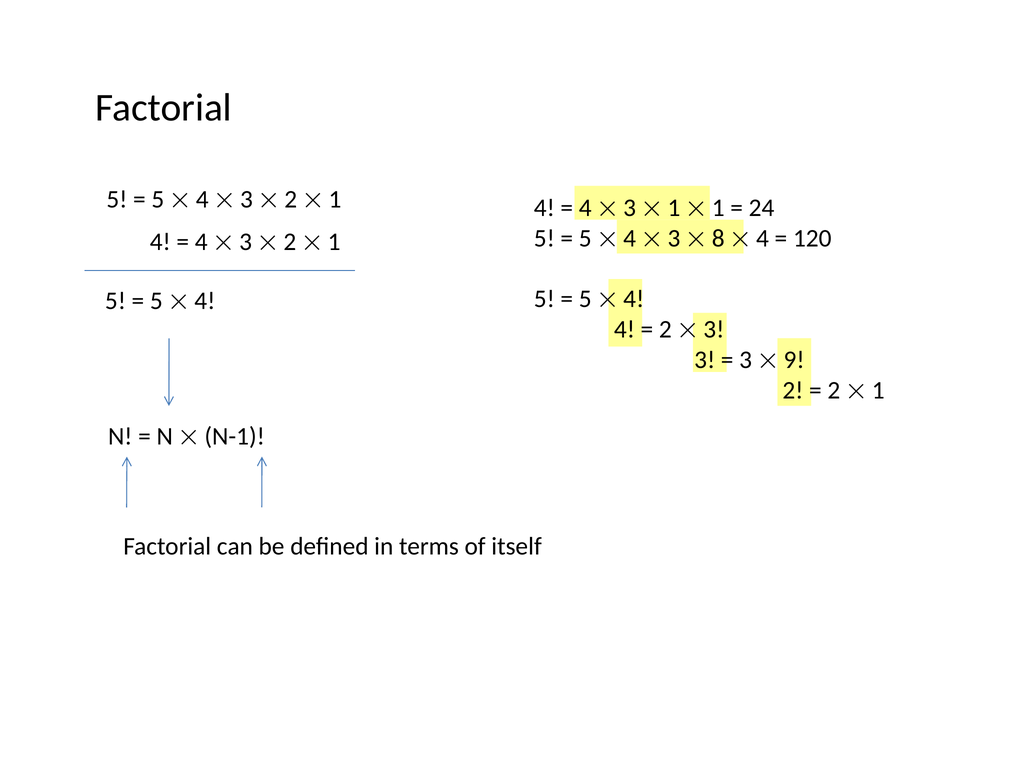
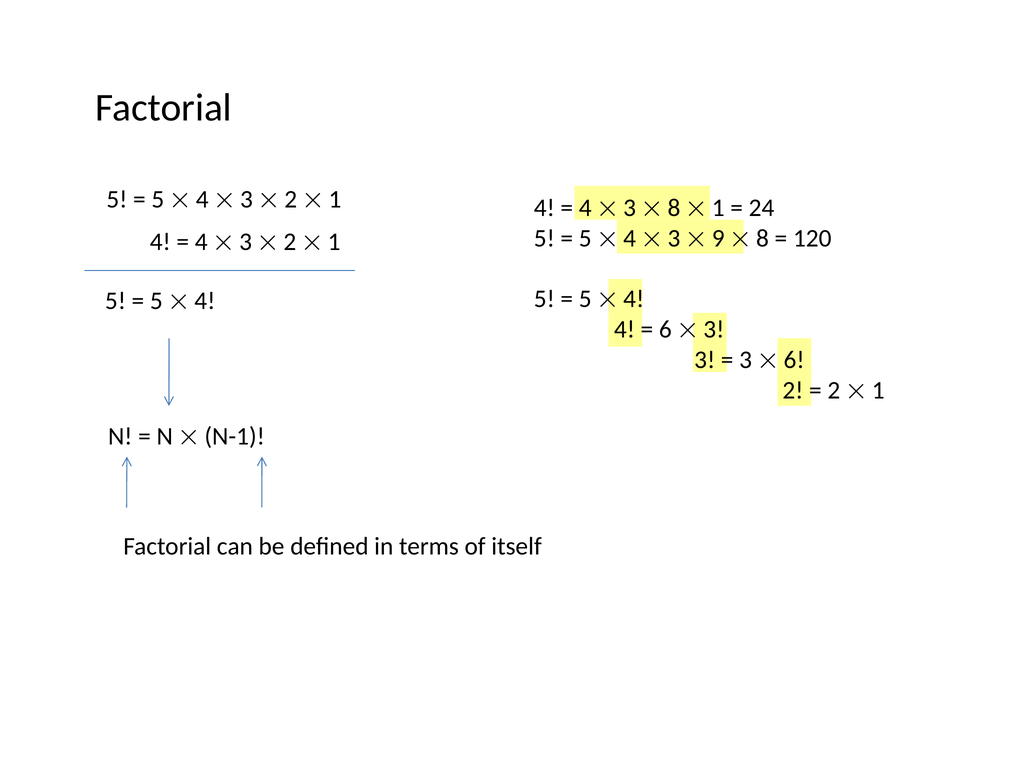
1: 1 -> 8 (674, 208)
8: 8 -> 9 (718, 238)
4: 4 -> 8 (762, 238)
2: 2 -> 6 (665, 329)
9: 9 -> 6 (794, 360)
